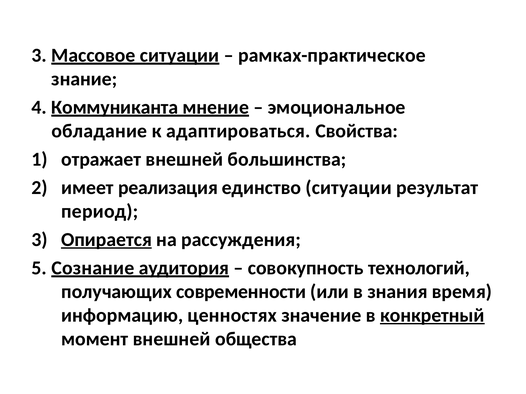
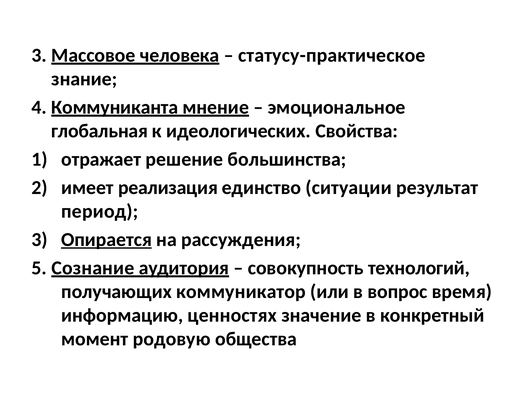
Массовое ситуации: ситуации -> человека (180, 55)
рамках-практическое: рамках-практическое -> статусу-практическое (332, 55)
обладание: обладание -> глобальная (100, 131)
адаптироваться: адаптироваться -> идеологических (239, 131)
отражает внешней: внешней -> решение (184, 159)
современности: современности -> коммуникатор (241, 292)
знания: знания -> вопрос (397, 292)
конкретный underline: present -> none (432, 316)
момент внешней: внешней -> родовую (172, 339)
